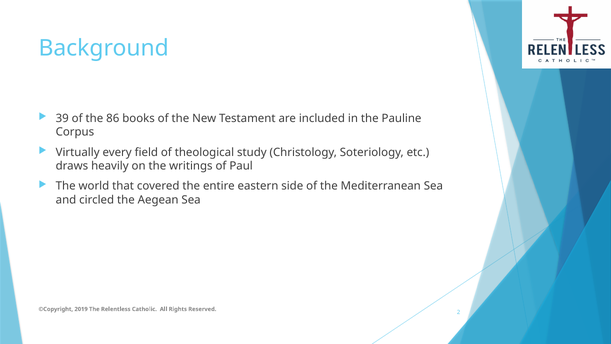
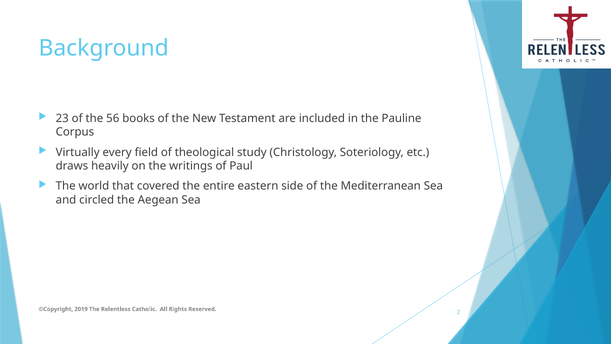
39: 39 -> 23 (62, 118)
86: 86 -> 56 (113, 118)
